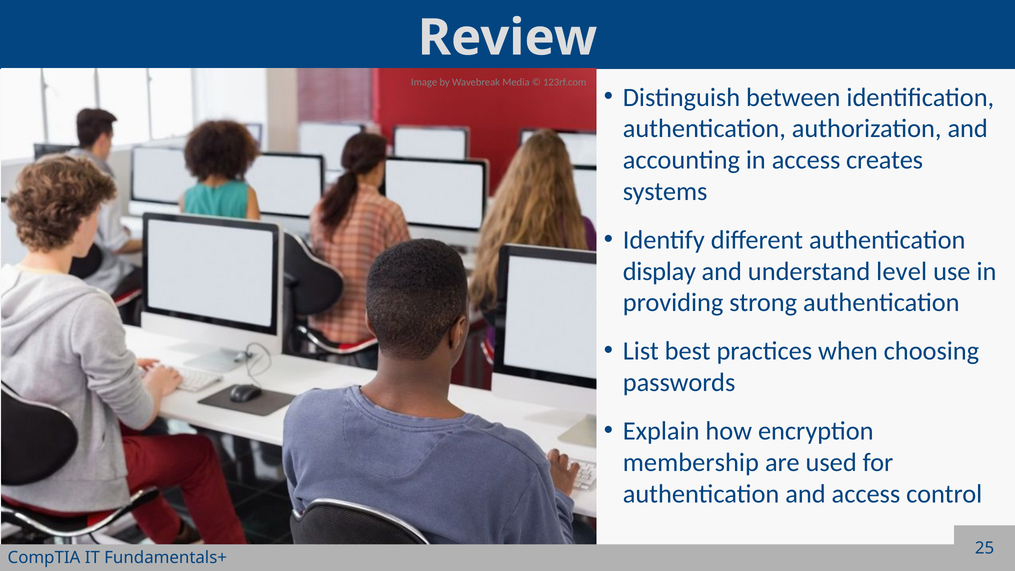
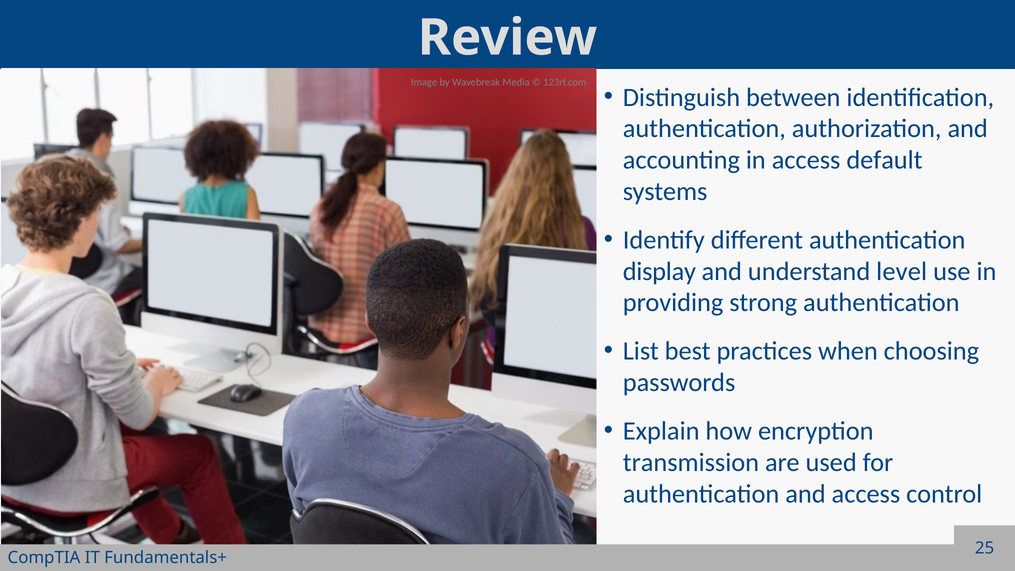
creates: creates -> default (884, 160)
membership: membership -> transmission (691, 462)
